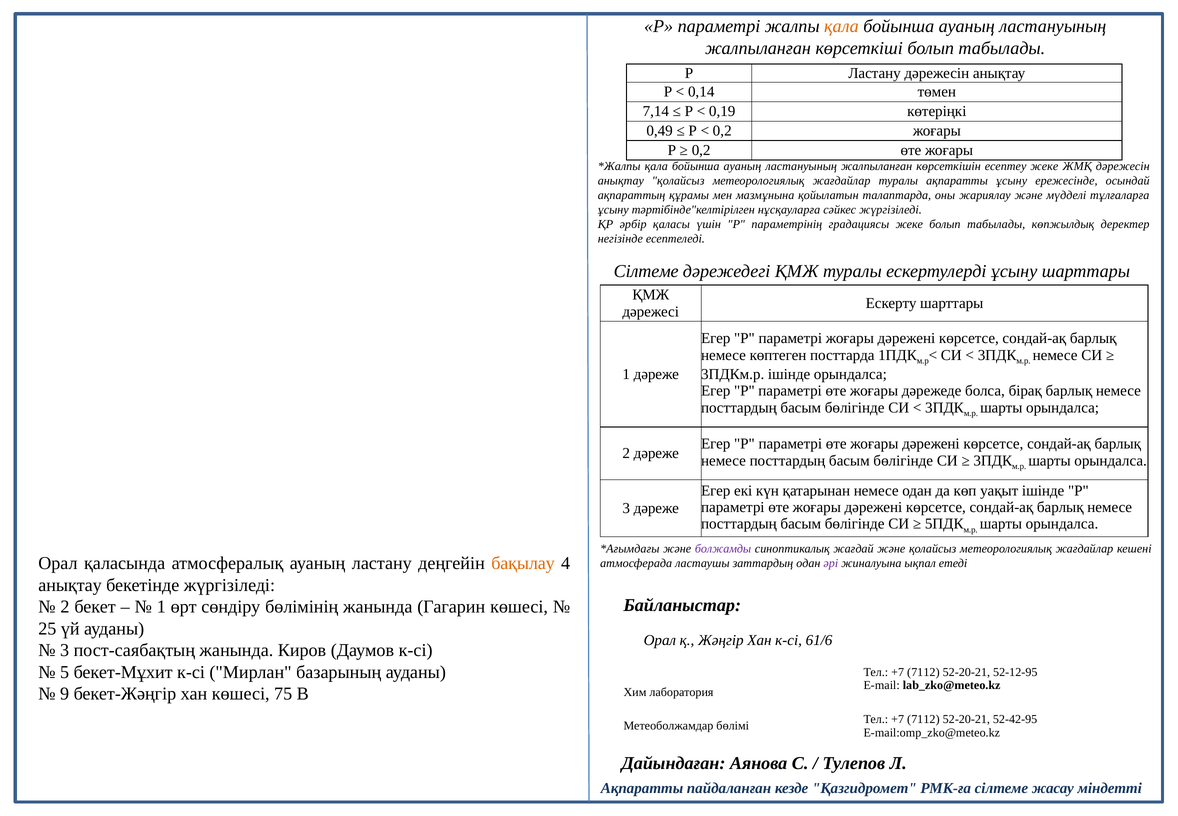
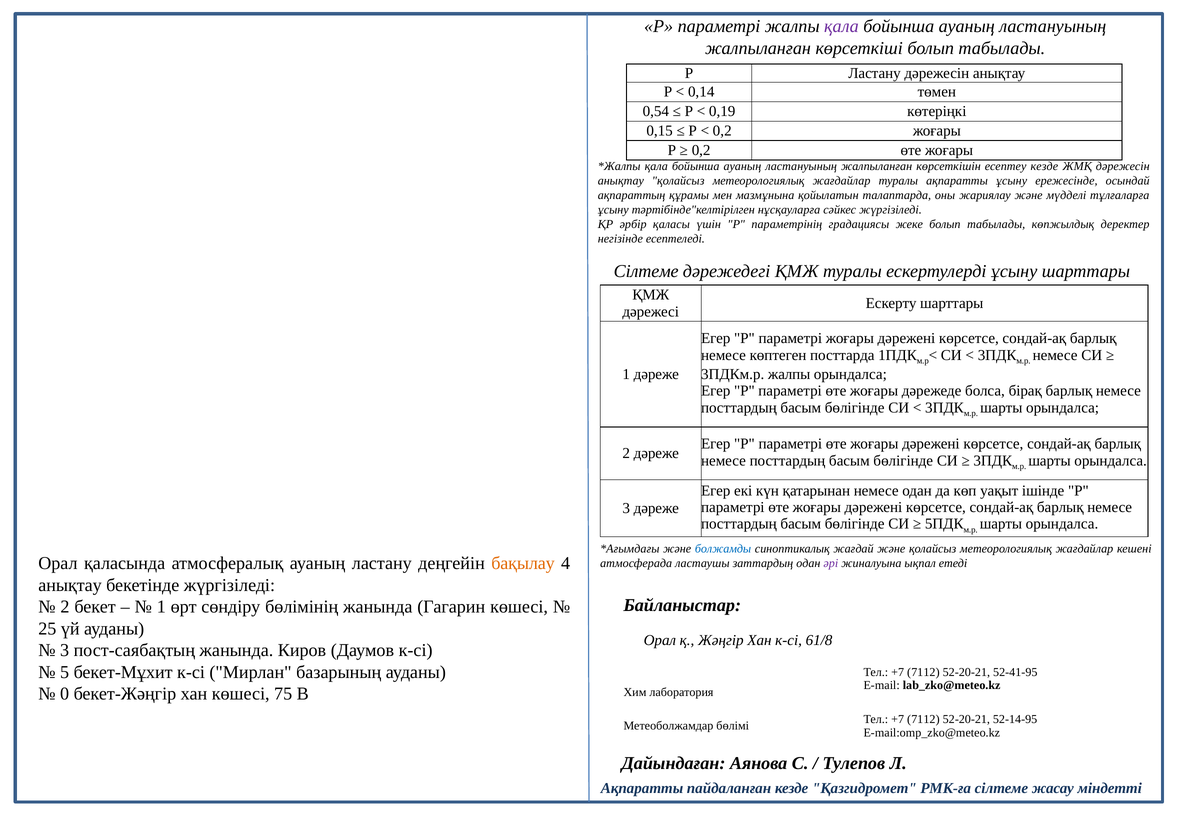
қала colour: orange -> purple (841, 26)
7,14: 7,14 -> 0,54 (656, 111)
0,49: 0,49 -> 0,15 (660, 131)
есептеу жеке: жеке -> кезде (1044, 166)
3ПДКм.р ішінде: ішінде -> жалпы (789, 374)
болжамды colour: purple -> blue (723, 548)
61/6: 61/6 -> 61/8 (819, 640)
52-12-95: 52-12-95 -> 52-41-95 (1015, 672)
9: 9 -> 0 (65, 693)
52-42-95: 52-42-95 -> 52-14-95 (1015, 719)
